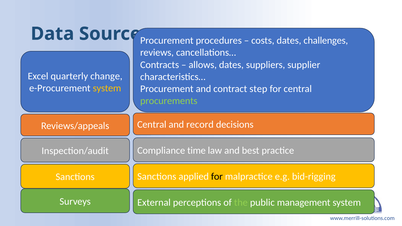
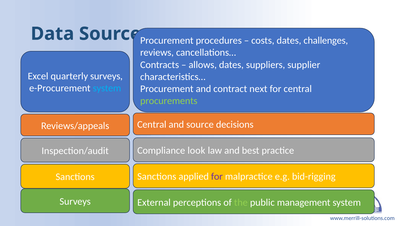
quarterly change: change -> surveys (106, 76)
system colour: yellow -> light blue (107, 88)
step: step -> next (258, 89)
record: record -> source (200, 125)
time: time -> look (196, 151)
for colour: black -> purple (217, 177)
